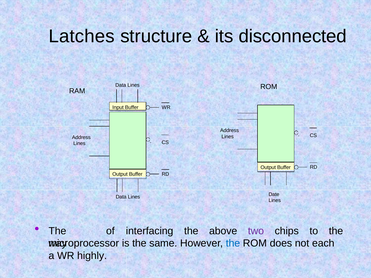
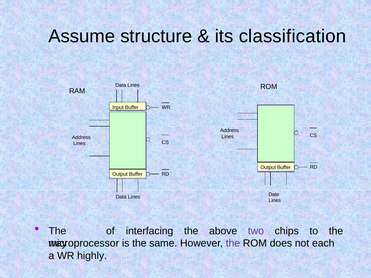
Latches: Latches -> Assume (82, 36)
disconnected: disconnected -> classification (293, 36)
the colour: blue -> purple (233, 243)
